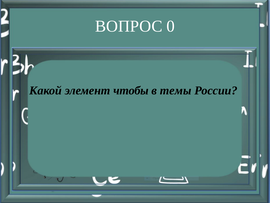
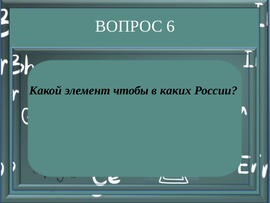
0: 0 -> 6 (171, 26)
темы: темы -> каких (176, 90)
